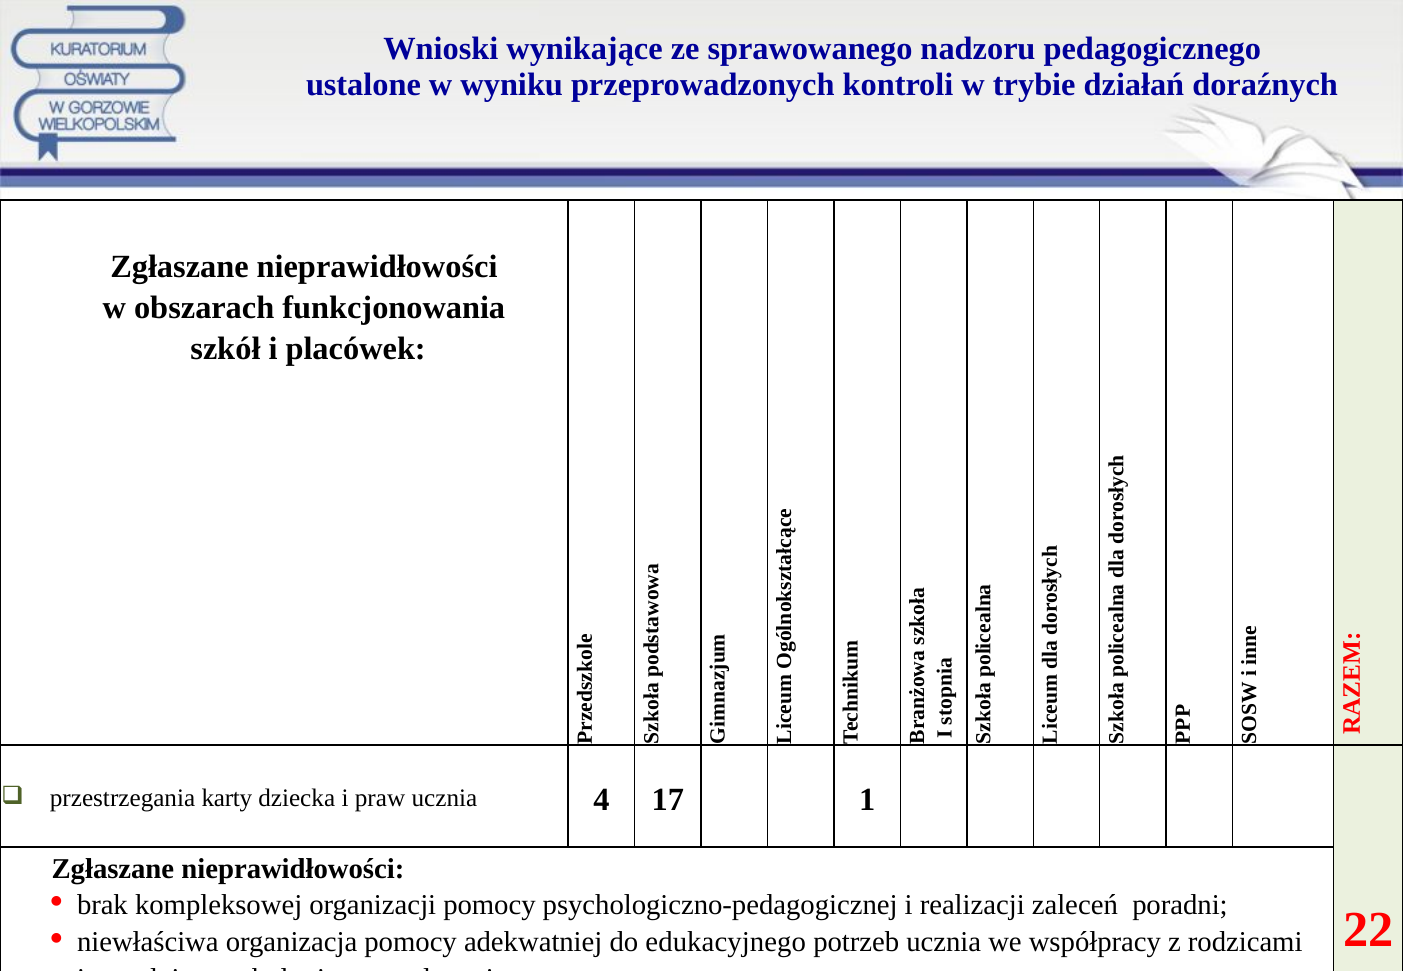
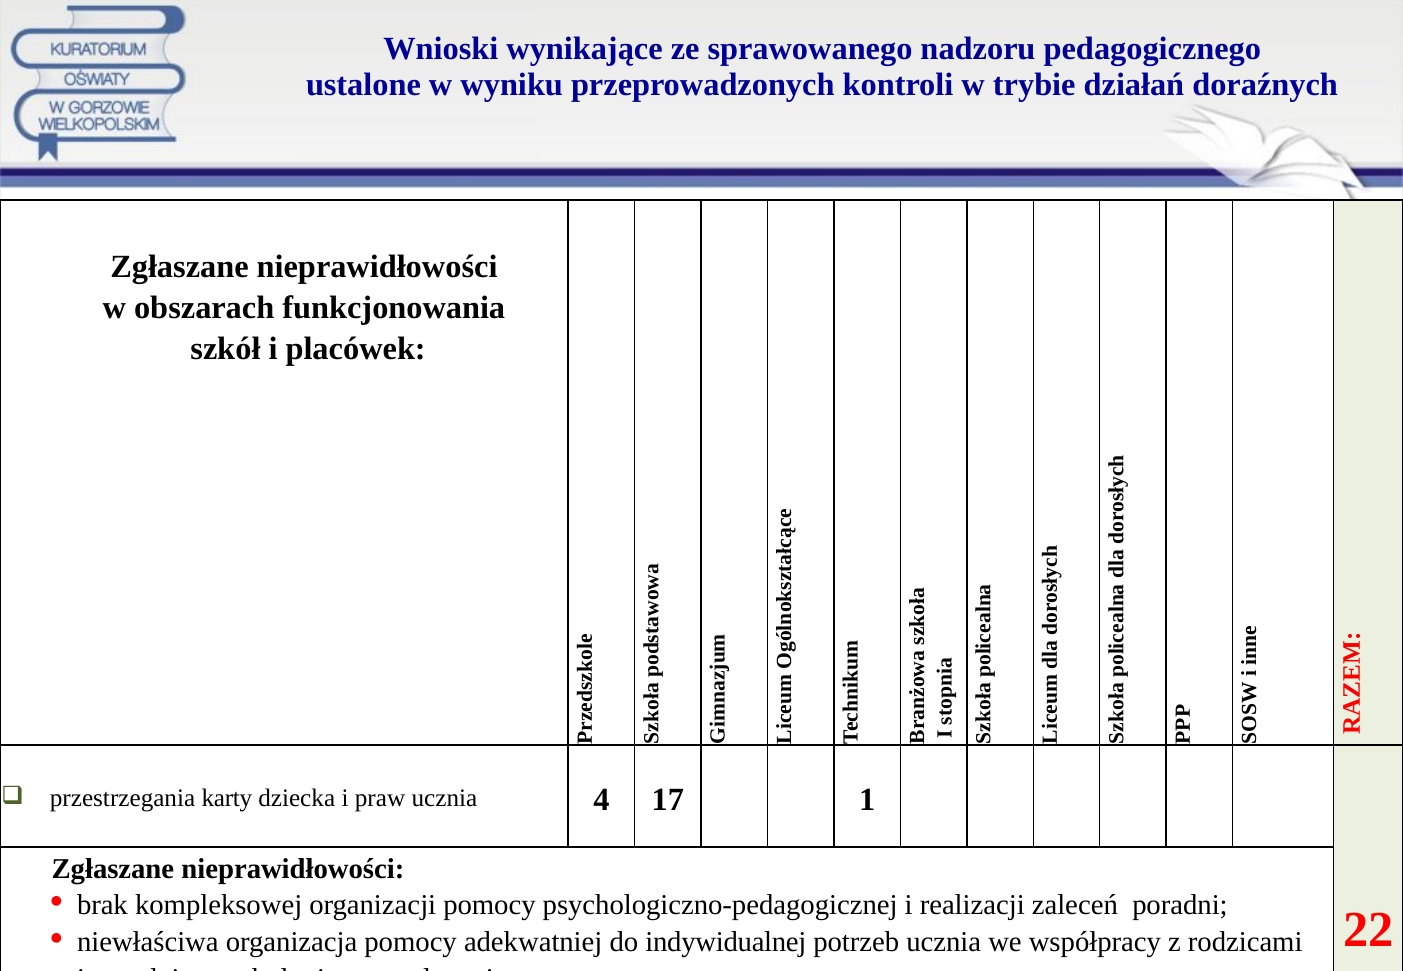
edukacyjnego: edukacyjnego -> indywidualnej (726, 942)
